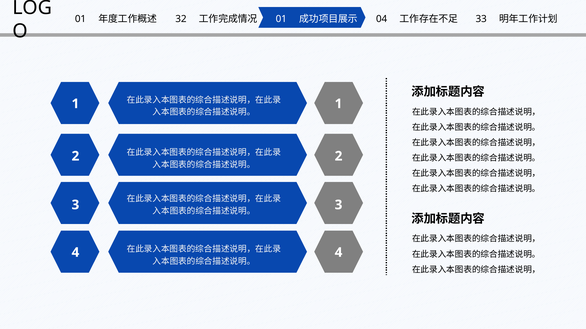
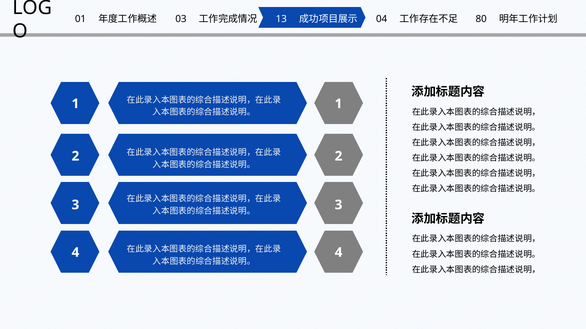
32: 32 -> 03 (181, 19)
01: 01 -> 13 (281, 19)
33: 33 -> 80 (481, 19)
